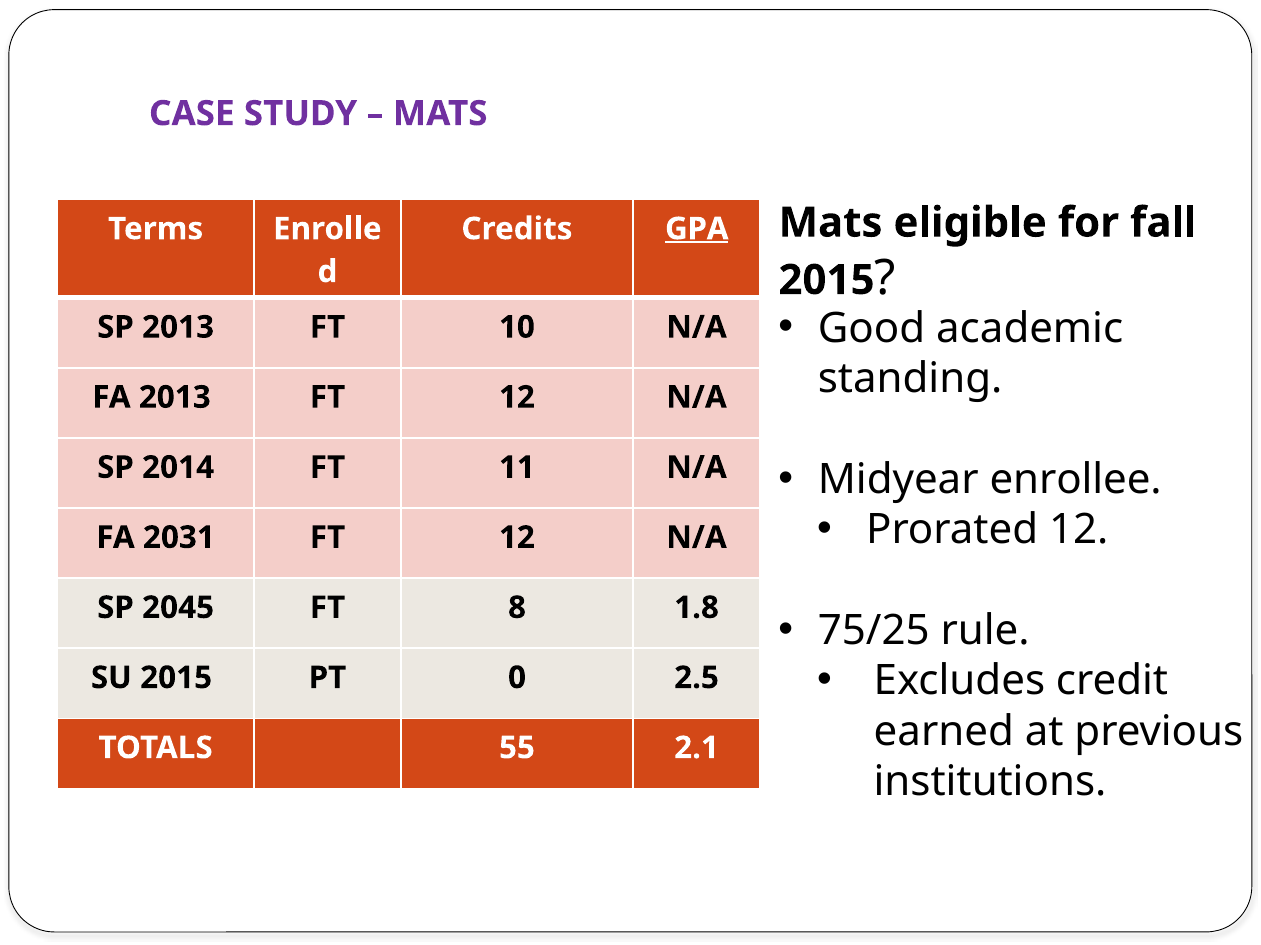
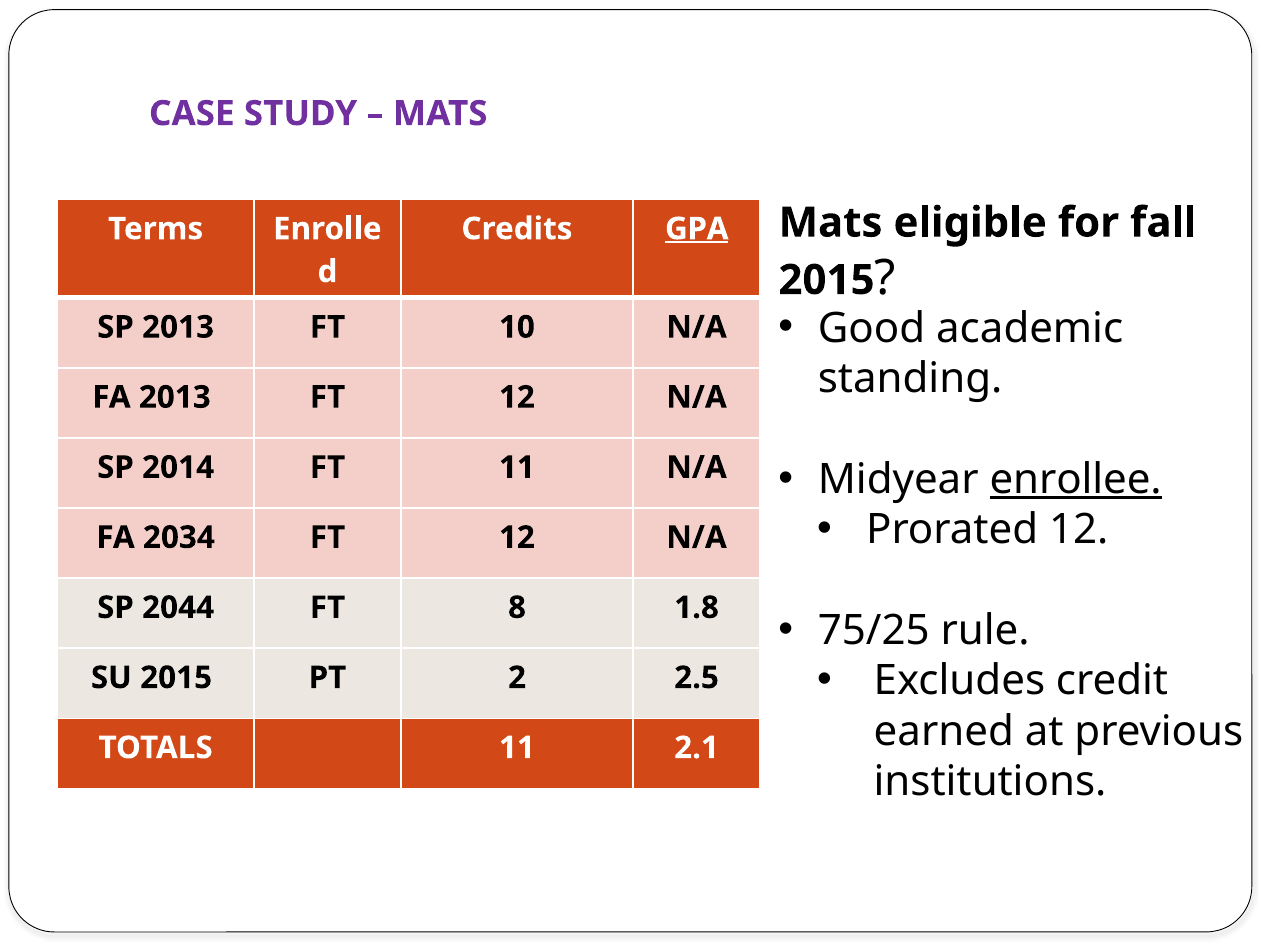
enrollee underline: none -> present (1076, 480)
2031: 2031 -> 2034 (179, 538)
2045: 2045 -> 2044 (178, 608)
0: 0 -> 2 (517, 678)
TOTALS 55: 55 -> 11 (517, 748)
